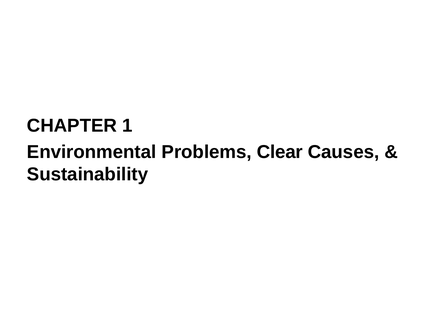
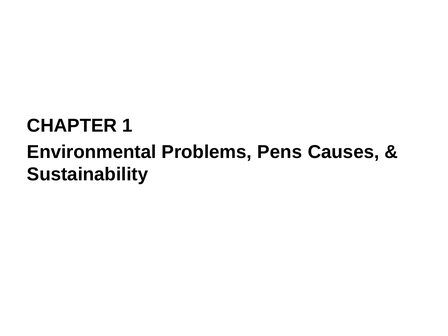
Clear: Clear -> Pens (280, 152)
